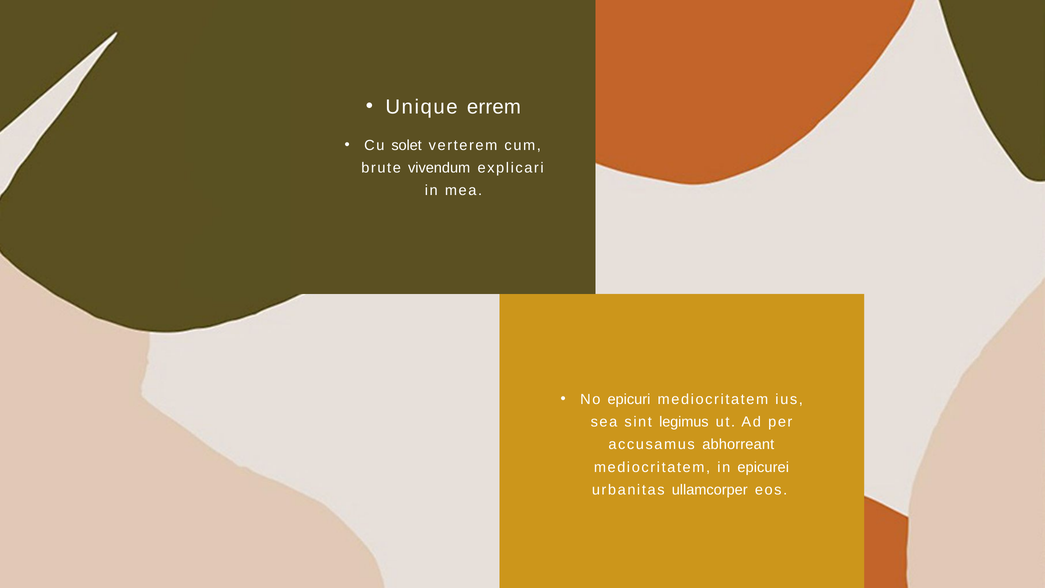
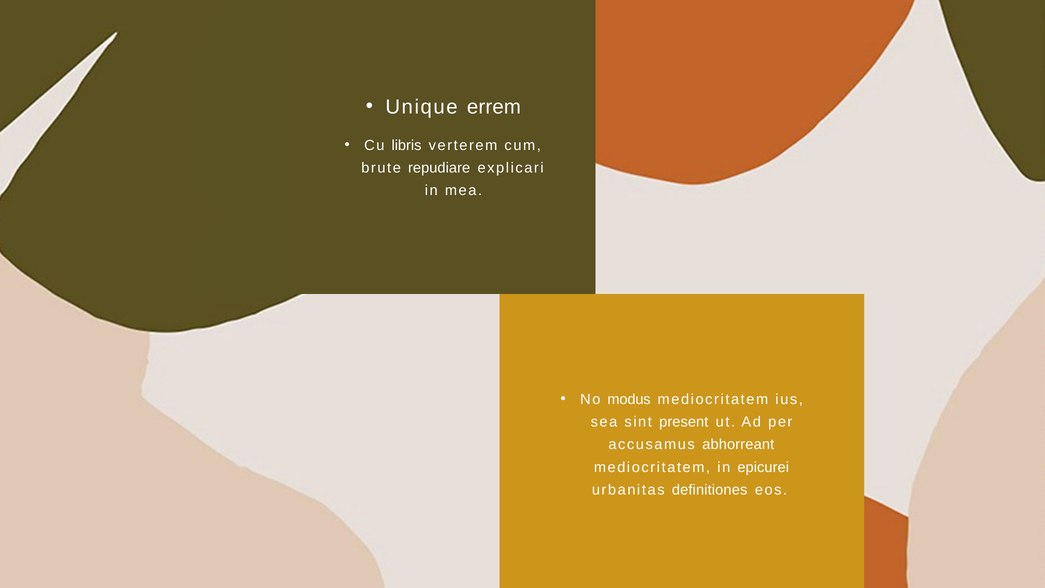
solet: solet -> libris (407, 145)
vivendum: vivendum -> repudiare (439, 168)
epicuri: epicuri -> modus (629, 399)
legimus: legimus -> present (684, 422)
ullamcorper: ullamcorper -> definitiones (710, 490)
